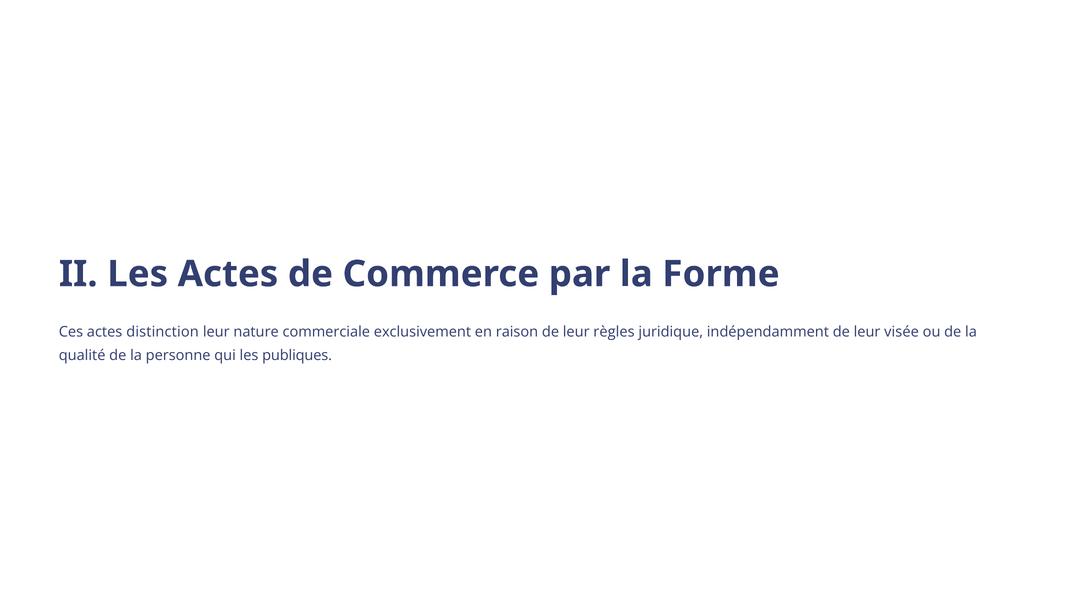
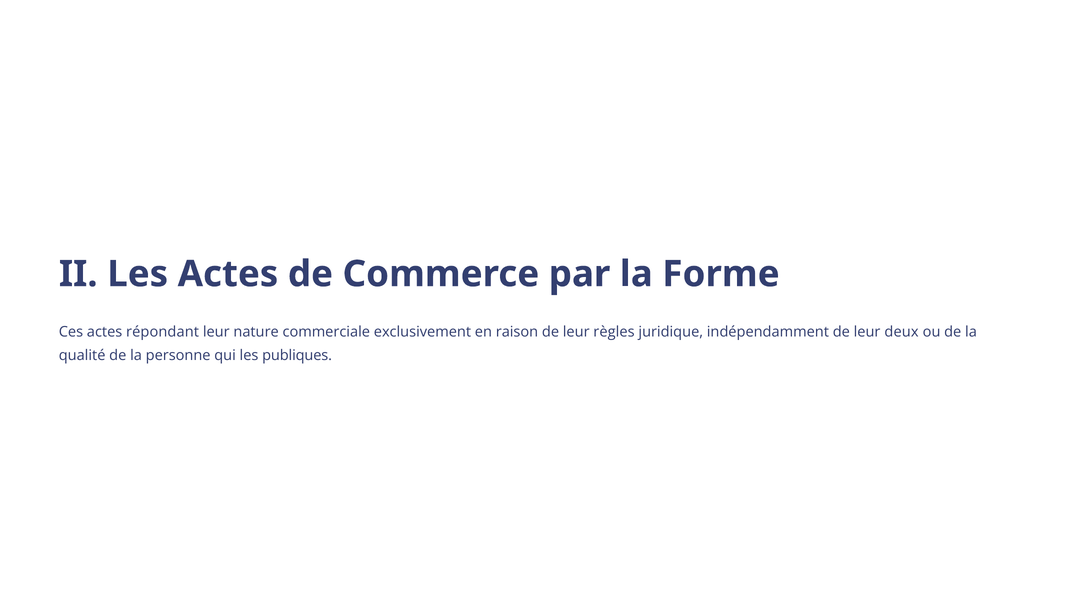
distinction: distinction -> répondant (163, 331)
visée: visée -> deux (902, 331)
